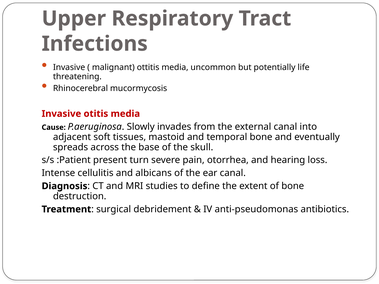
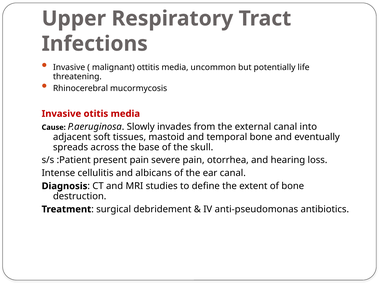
present turn: turn -> pain (139, 160)
